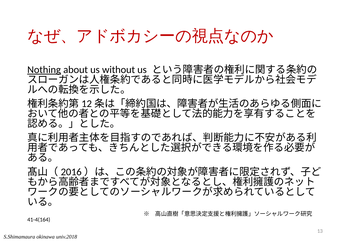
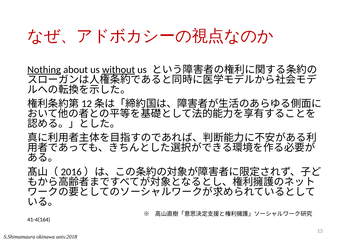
without underline: none -> present (119, 70)
